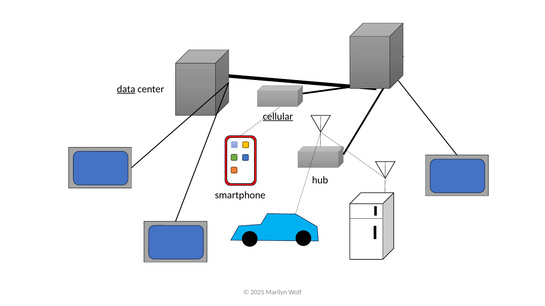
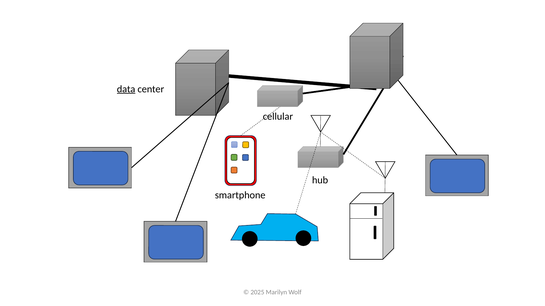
cellular underline: present -> none (278, 117)
